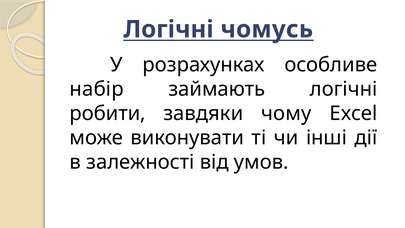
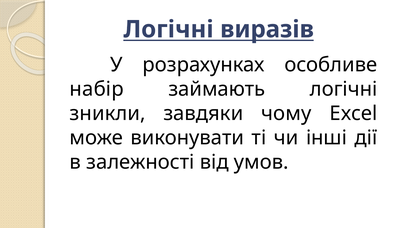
чомусь: чомусь -> виразів (267, 29)
робити: робити -> зникли (108, 113)
